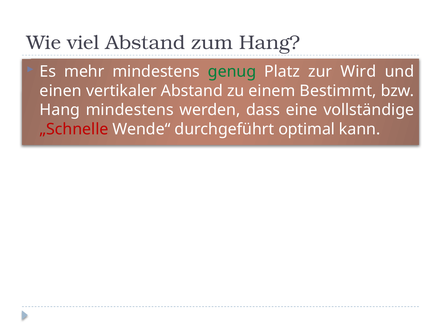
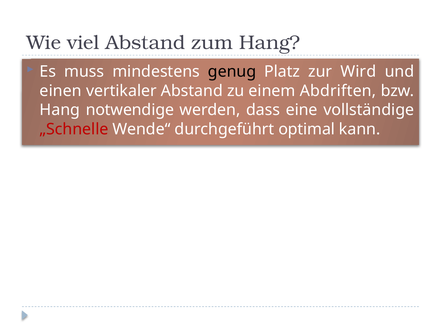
mehr: mehr -> muss (84, 72)
genug colour: green -> black (232, 72)
Bestimmt: Bestimmt -> Abdriften (338, 91)
Hang mindestens: mindestens -> notwendige (130, 110)
